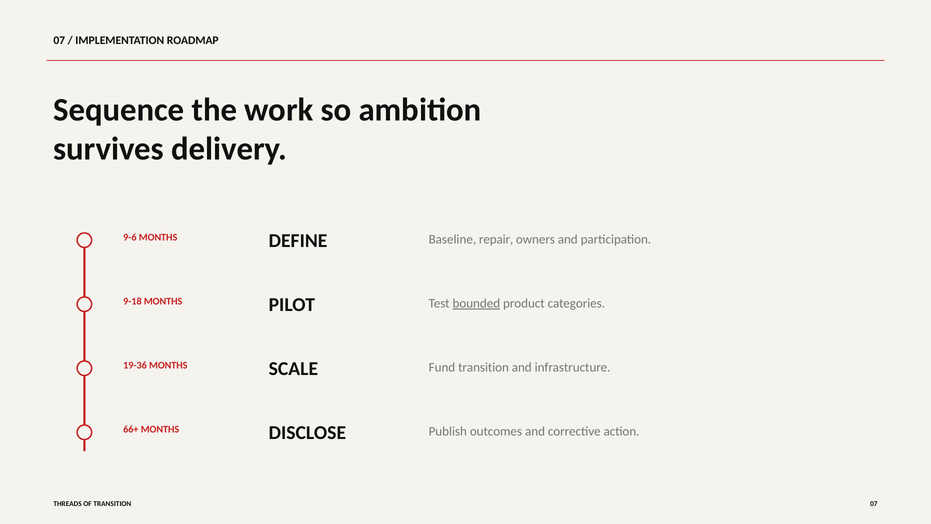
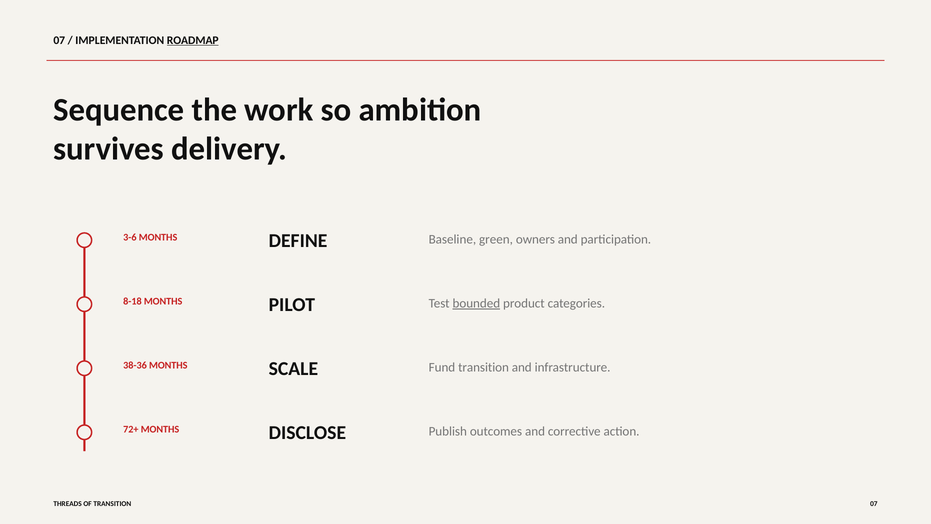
ROADMAP underline: none -> present (193, 40)
9-6: 9-6 -> 3-6 (130, 237)
repair: repair -> green (496, 239)
9-18: 9-18 -> 8-18 (132, 301)
19-36: 19-36 -> 38-36 (135, 365)
66+: 66+ -> 72+ (131, 429)
